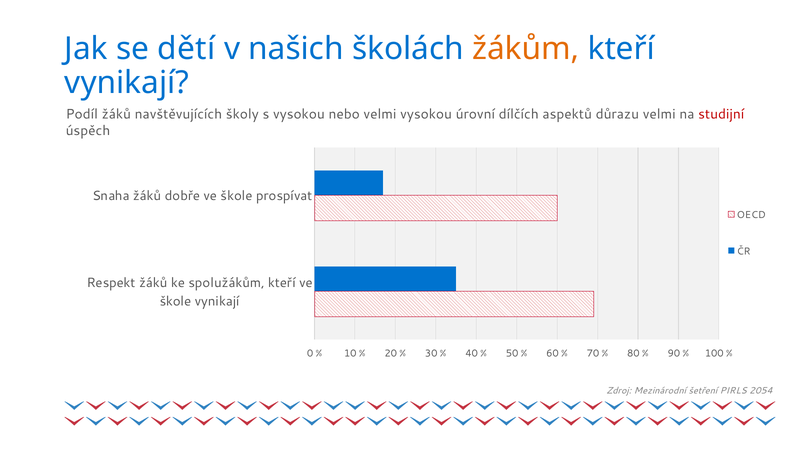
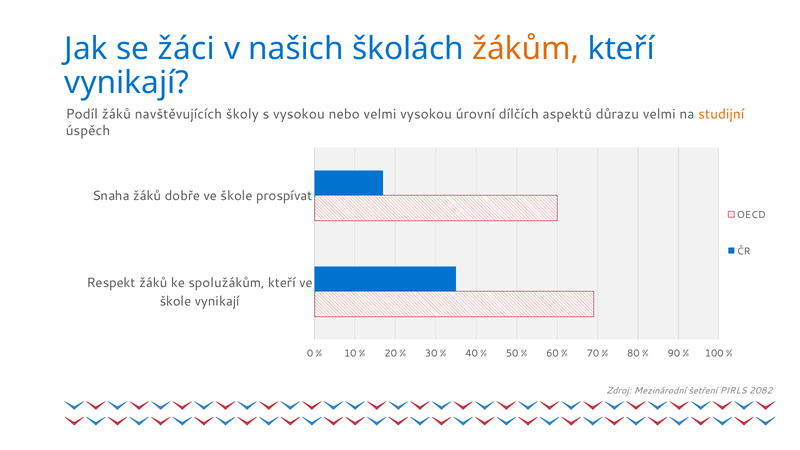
dětí: dětí -> žáci (186, 49)
studijní colour: red -> orange (721, 114)
2054: 2054 -> 2082 (761, 391)
